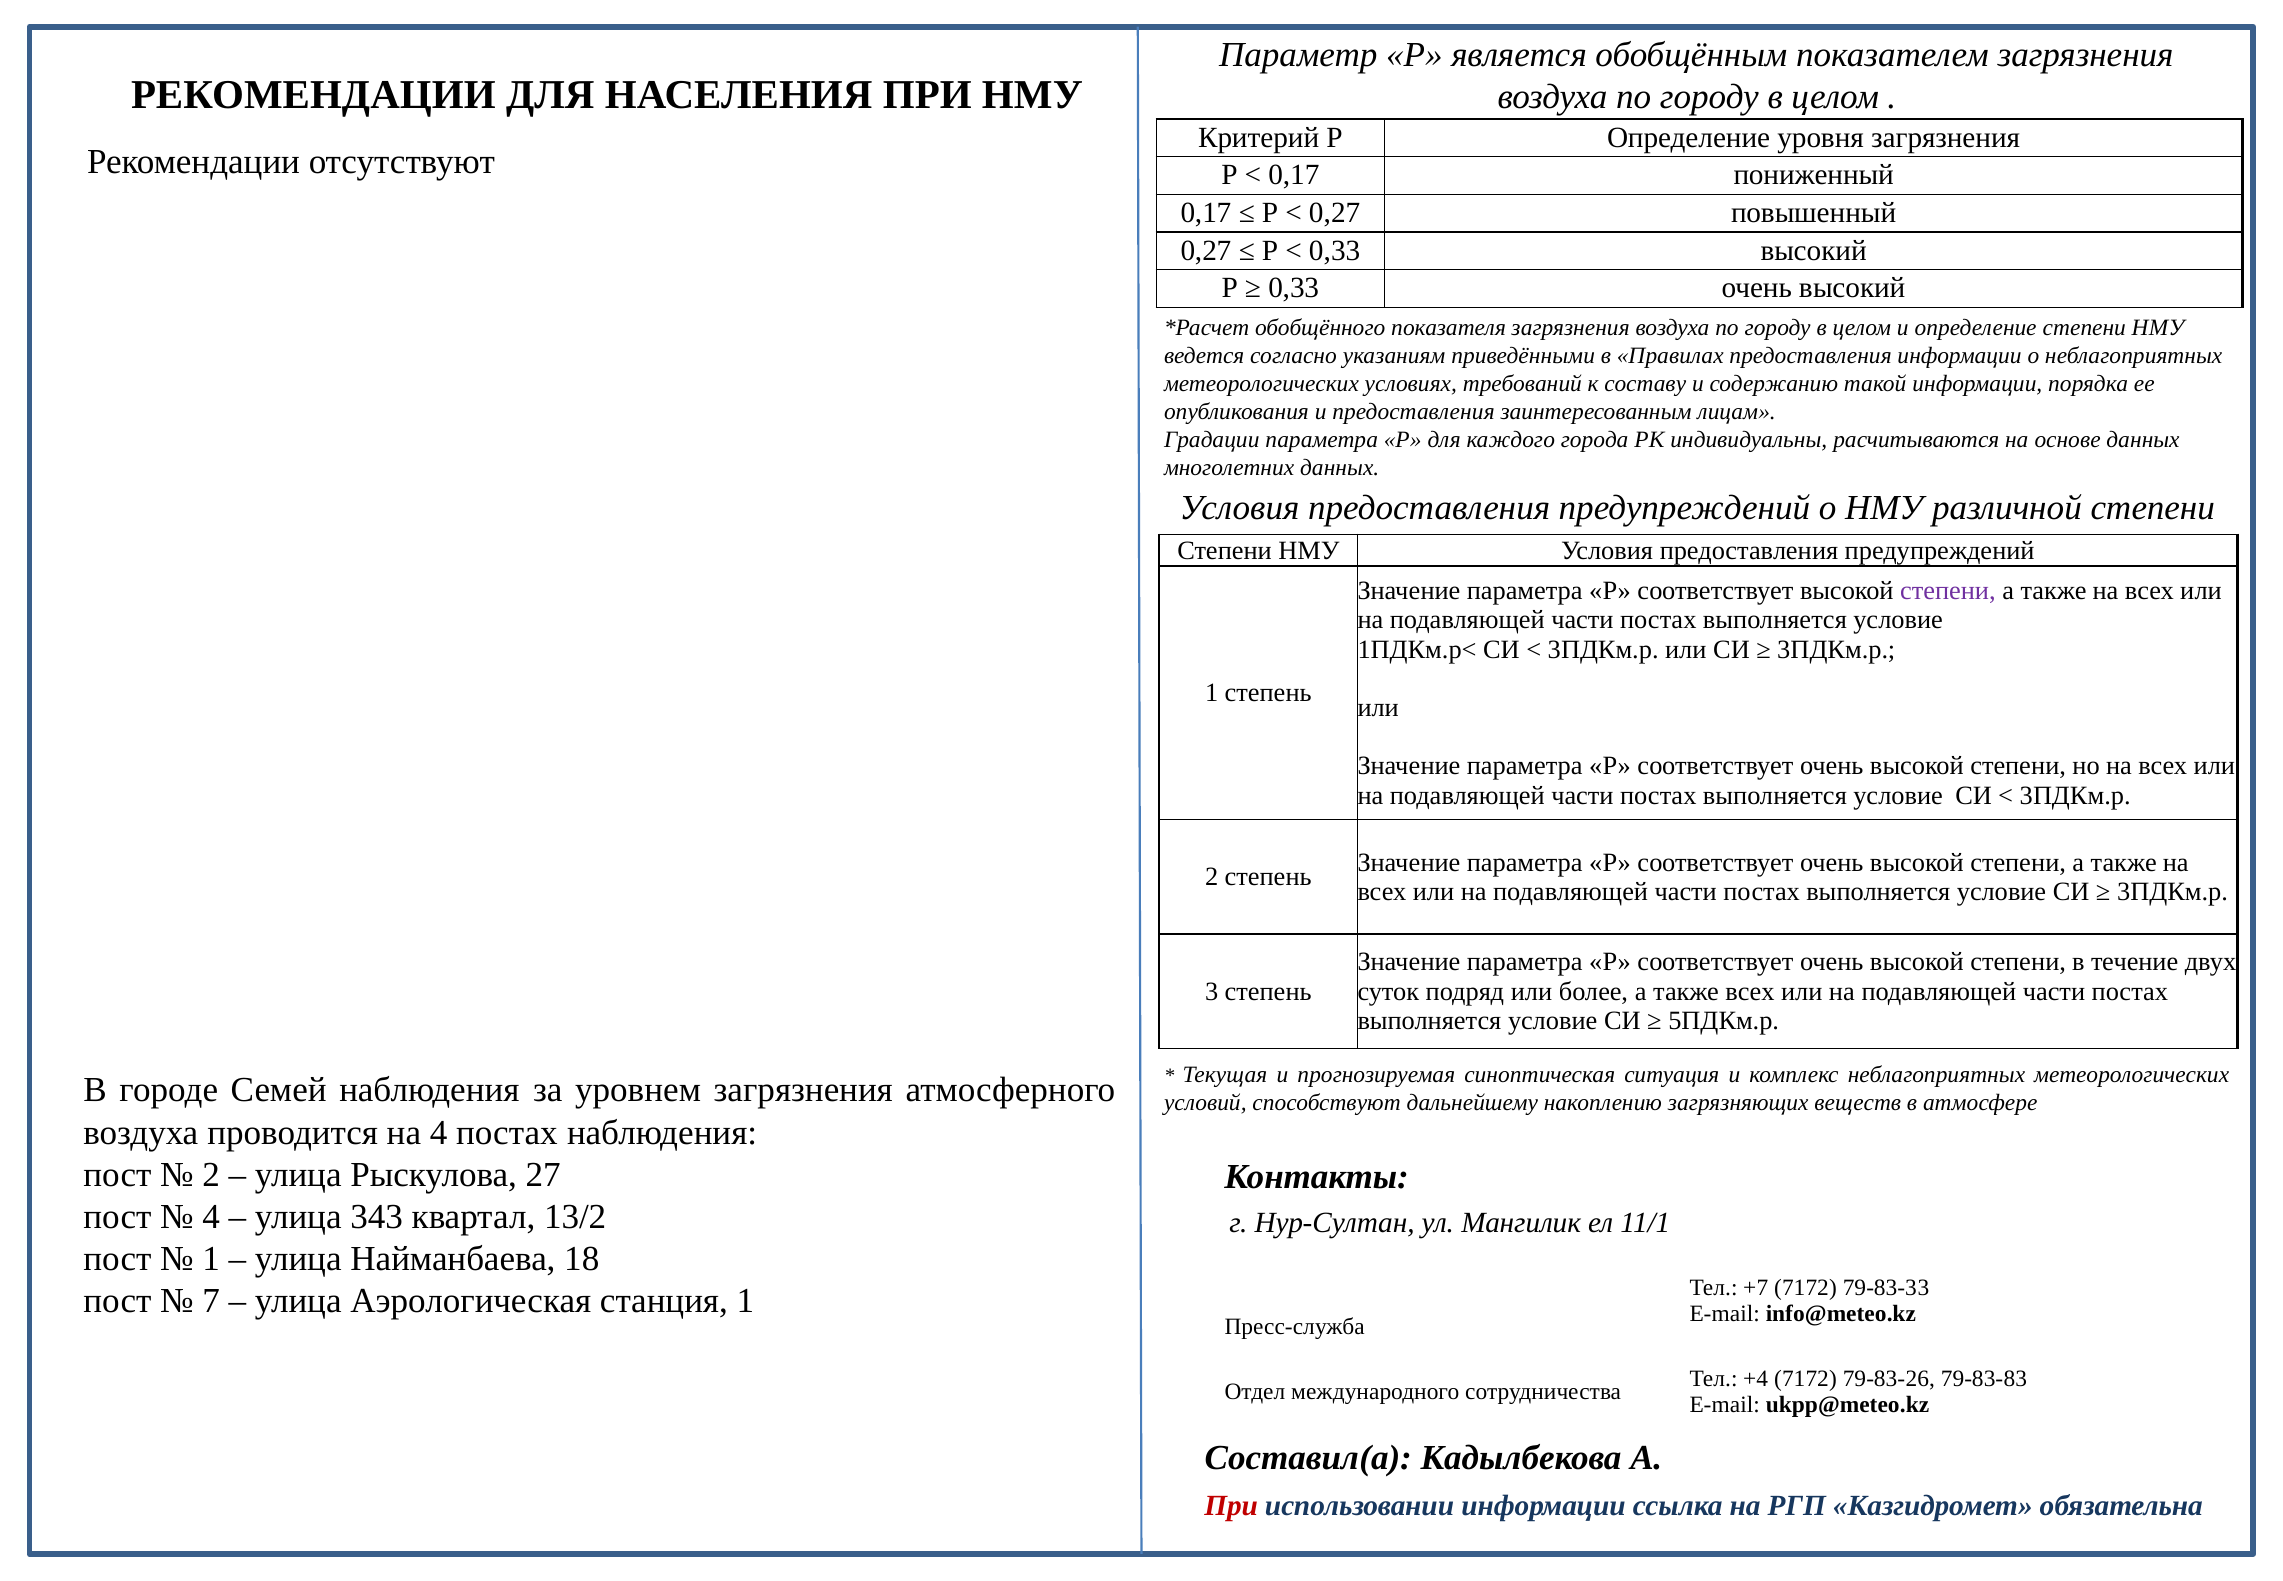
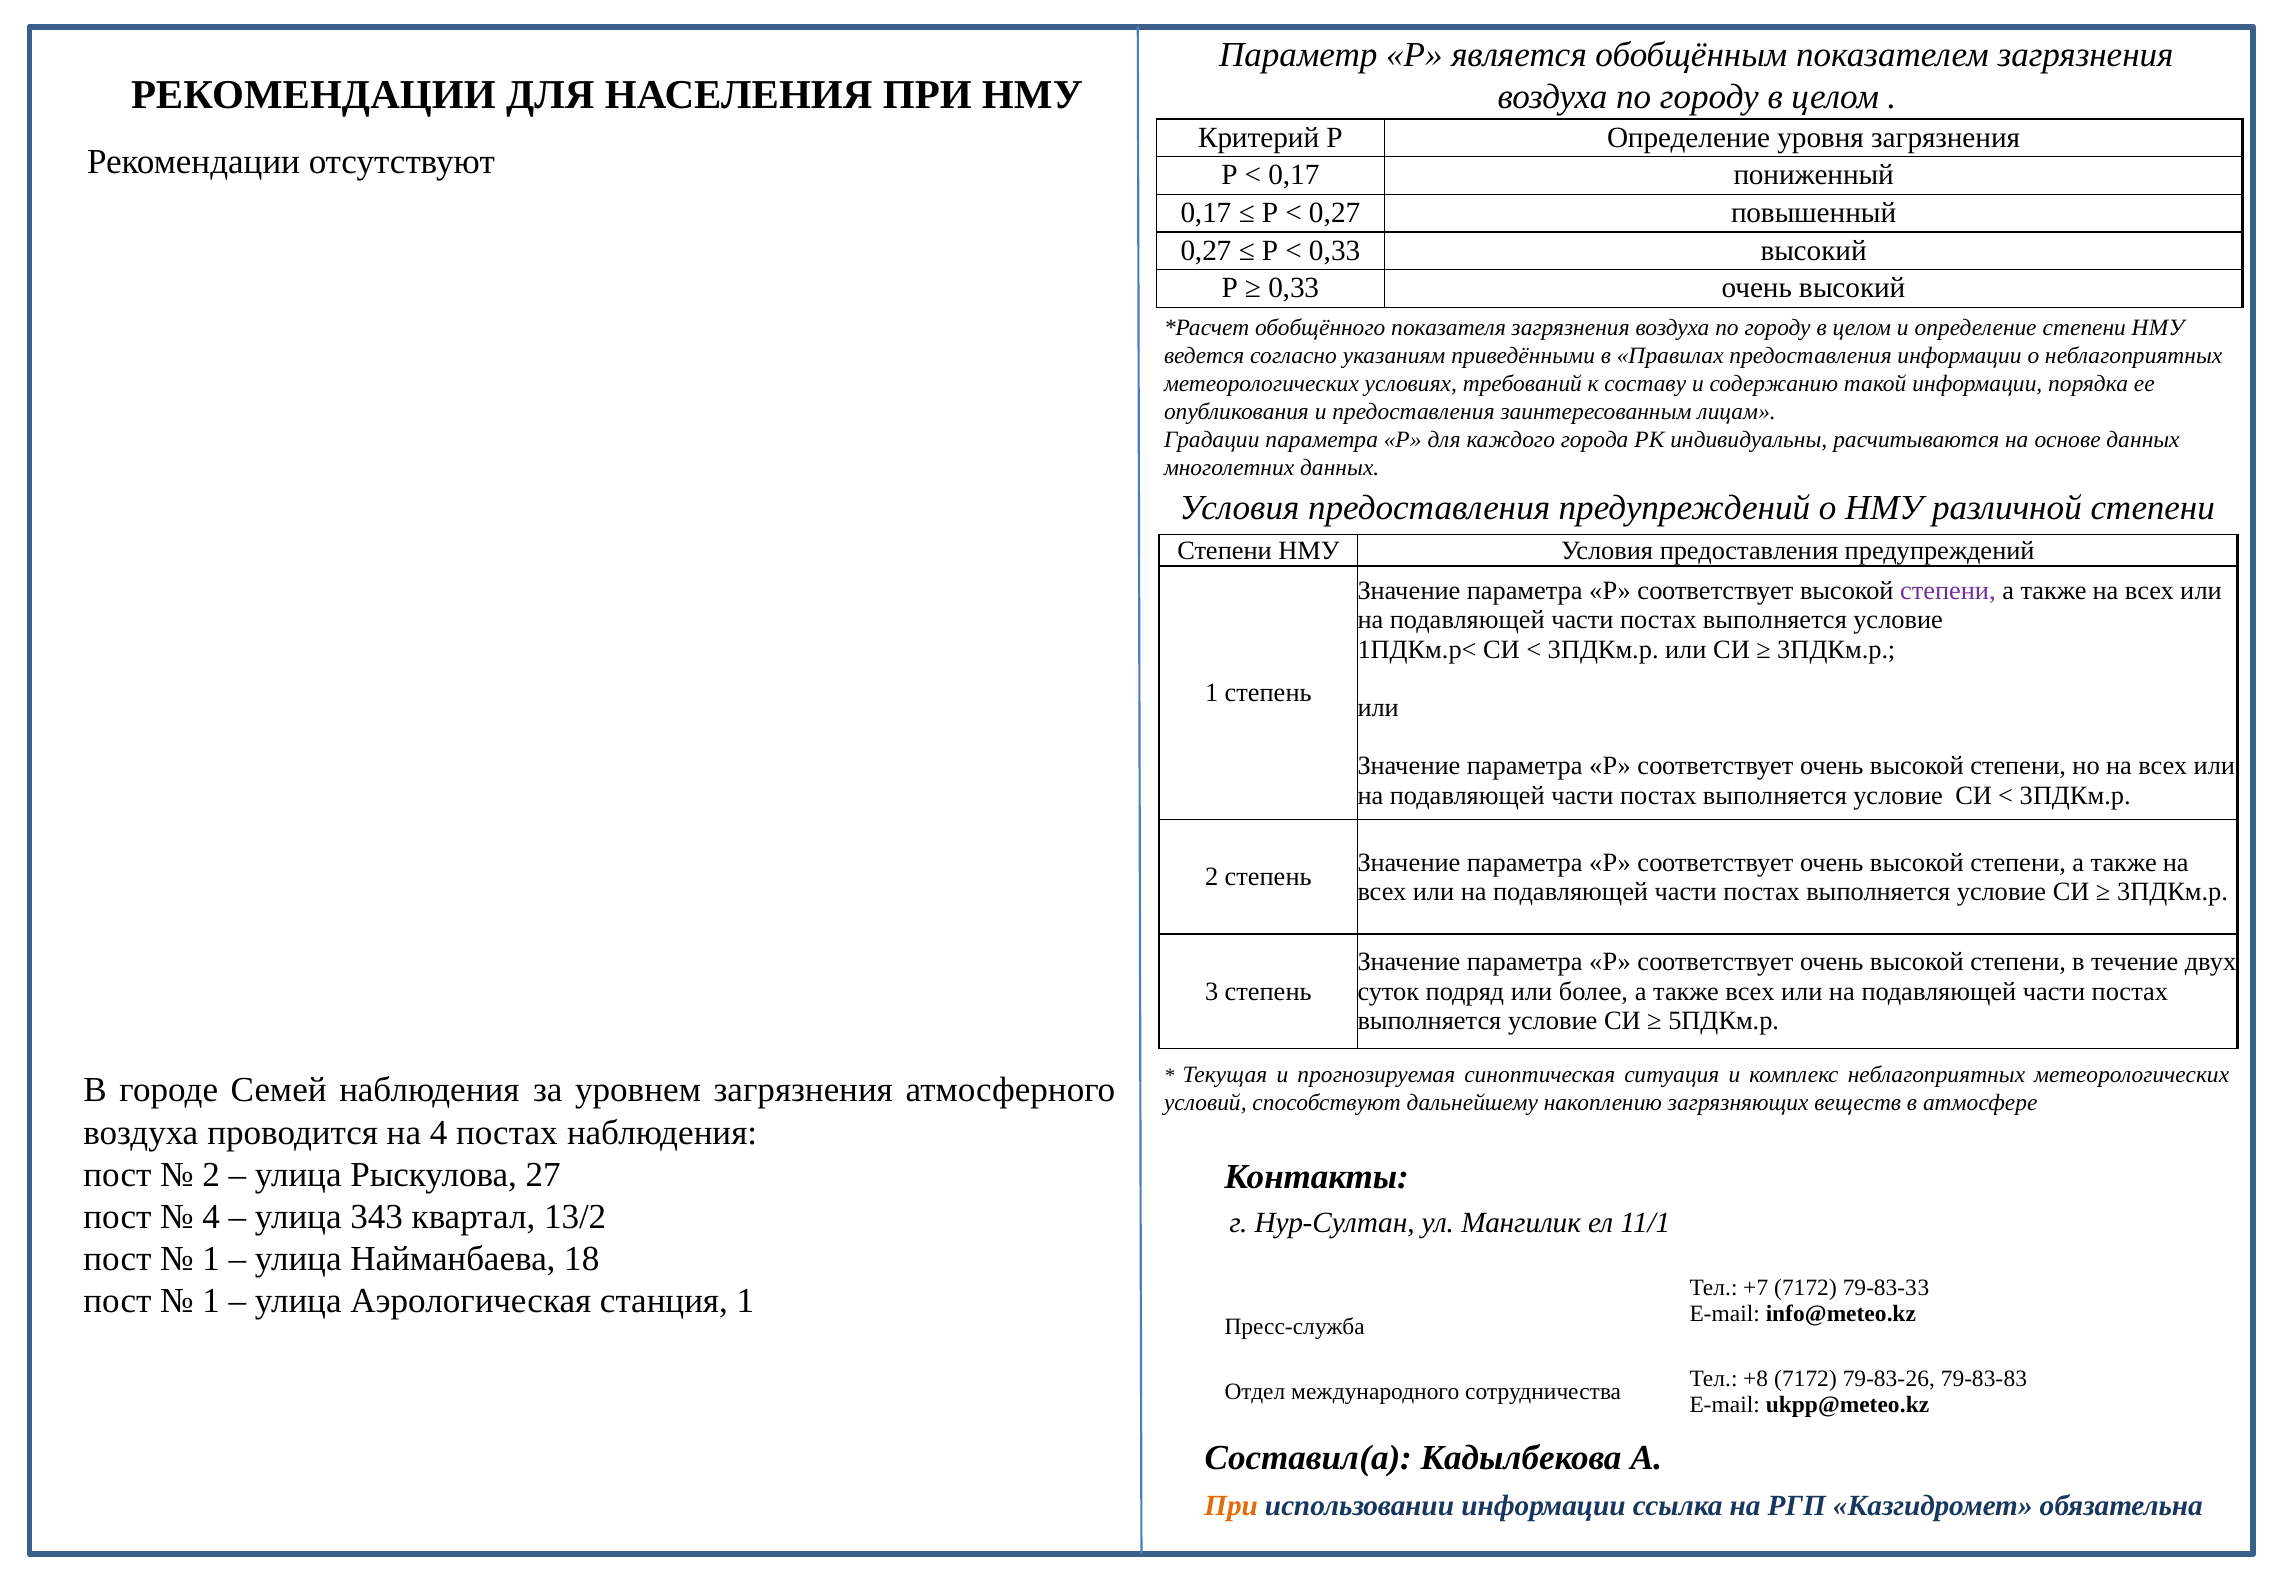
7: 7 -> 1 (211, 1301)
+4: +4 -> +8 (1756, 1379)
При colour: red -> orange (1231, 1505)
